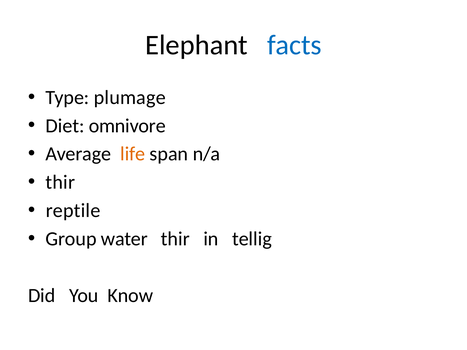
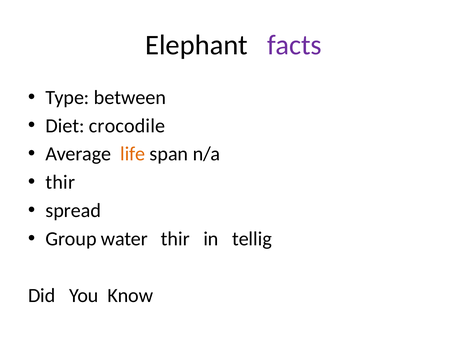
facts colour: blue -> purple (294, 45)
plumage: plumage -> between (130, 98)
omnivore: omnivore -> crocodile (127, 126)
reptile: reptile -> spread (73, 211)
